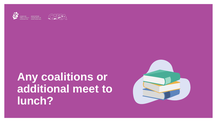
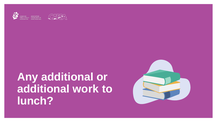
Any coalitions: coalitions -> additional (67, 77)
meet: meet -> work (86, 89)
